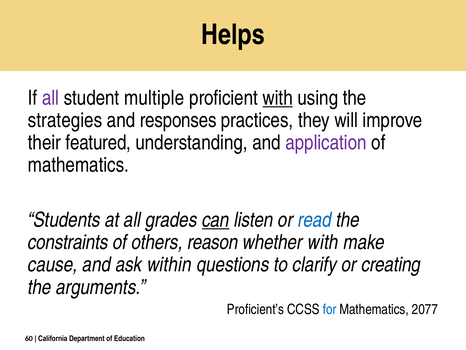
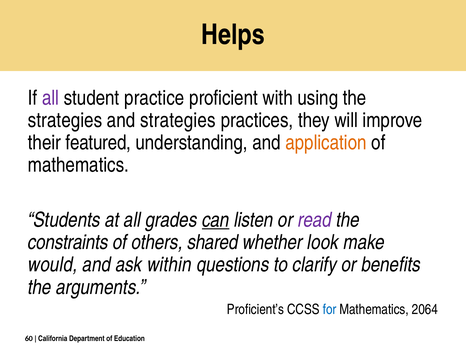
multiple: multiple -> practice (154, 98)
with underline: present -> none (278, 98)
and responses: responses -> strategies (178, 120)
application colour: purple -> orange (326, 143)
read colour: blue -> purple (315, 220)
reason: reason -> shared (213, 242)
whether with: with -> look (323, 242)
cause: cause -> would (53, 264)
creating: creating -> benefits (391, 264)
2077: 2077 -> 2064 (425, 309)
